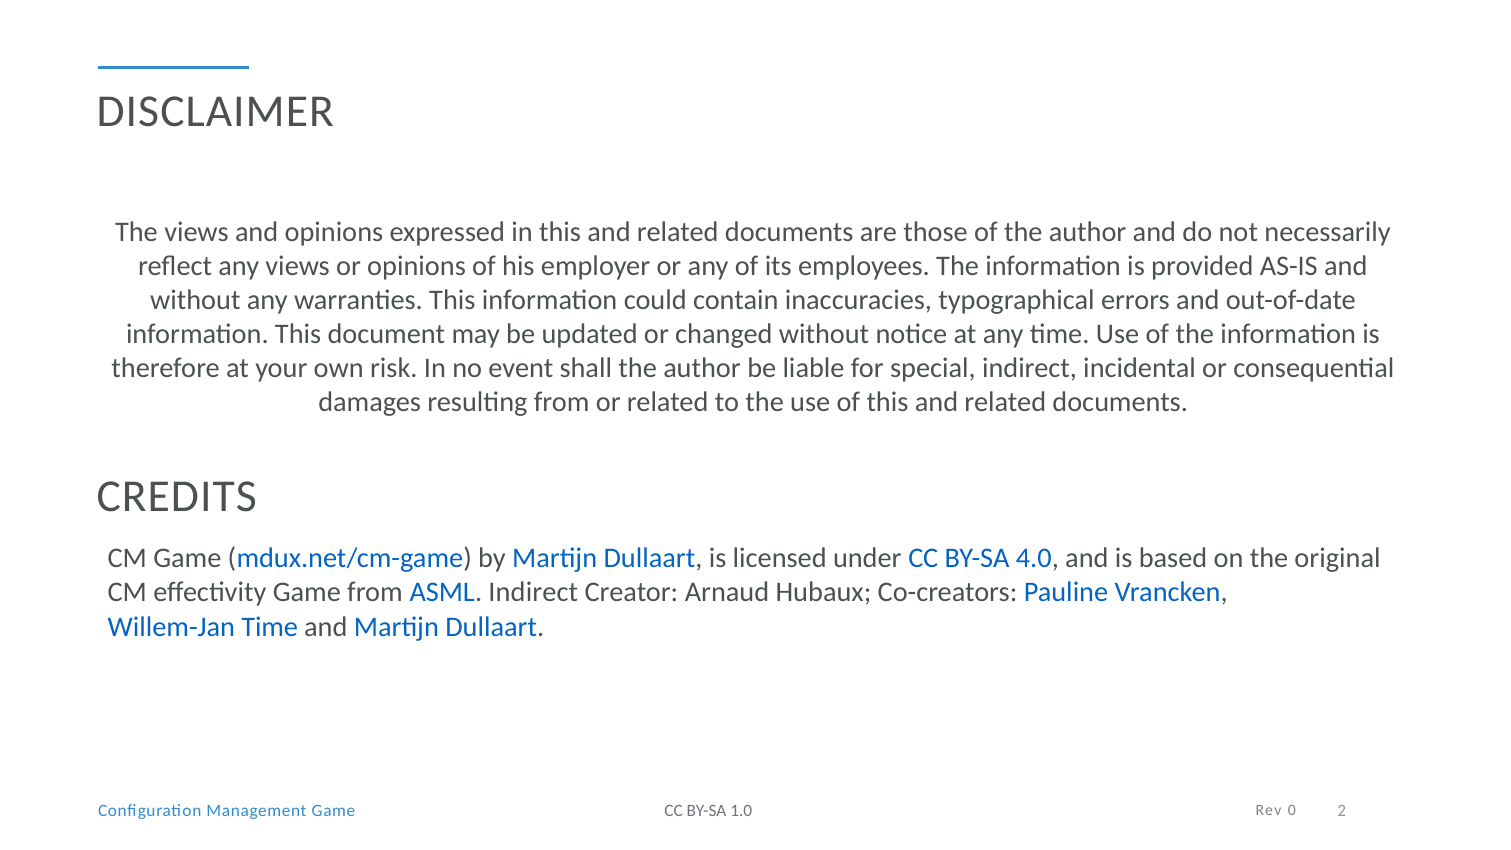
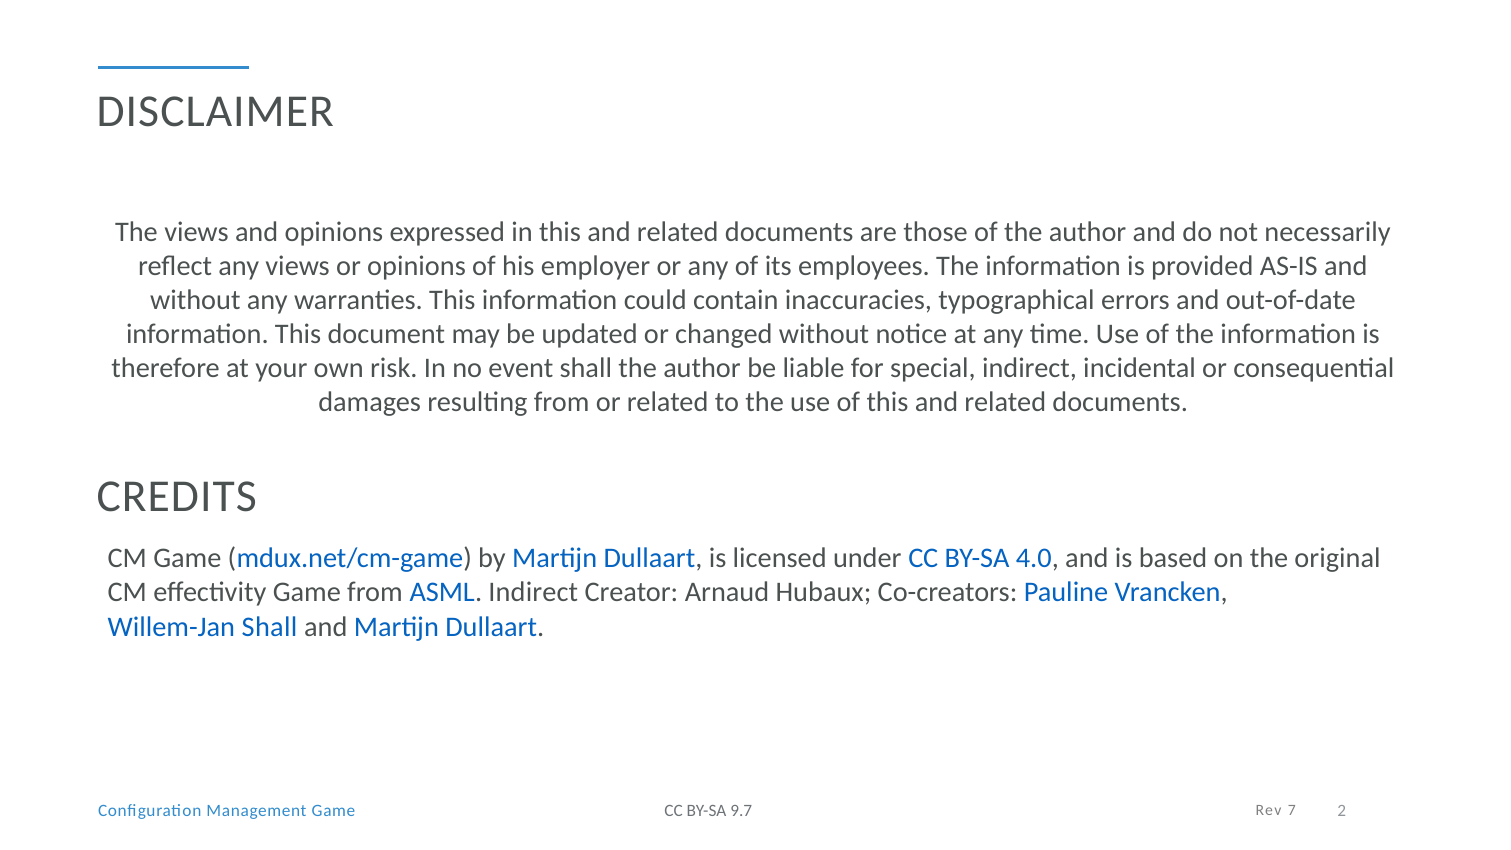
Willem-Jan Time: Time -> Shall (270, 627)
0: 0 -> 7 (1292, 810)
1.0: 1.0 -> 9.7 (741, 811)
